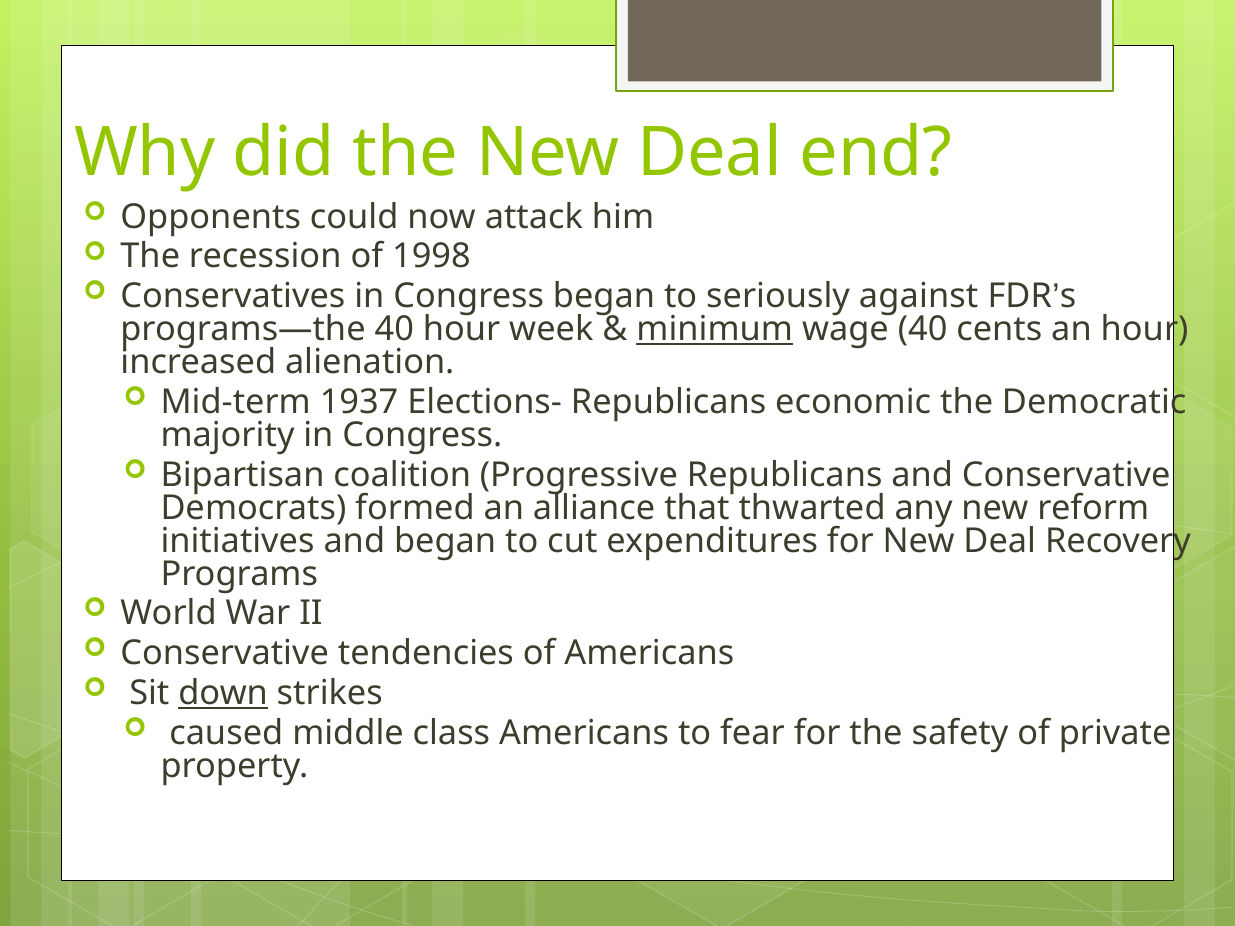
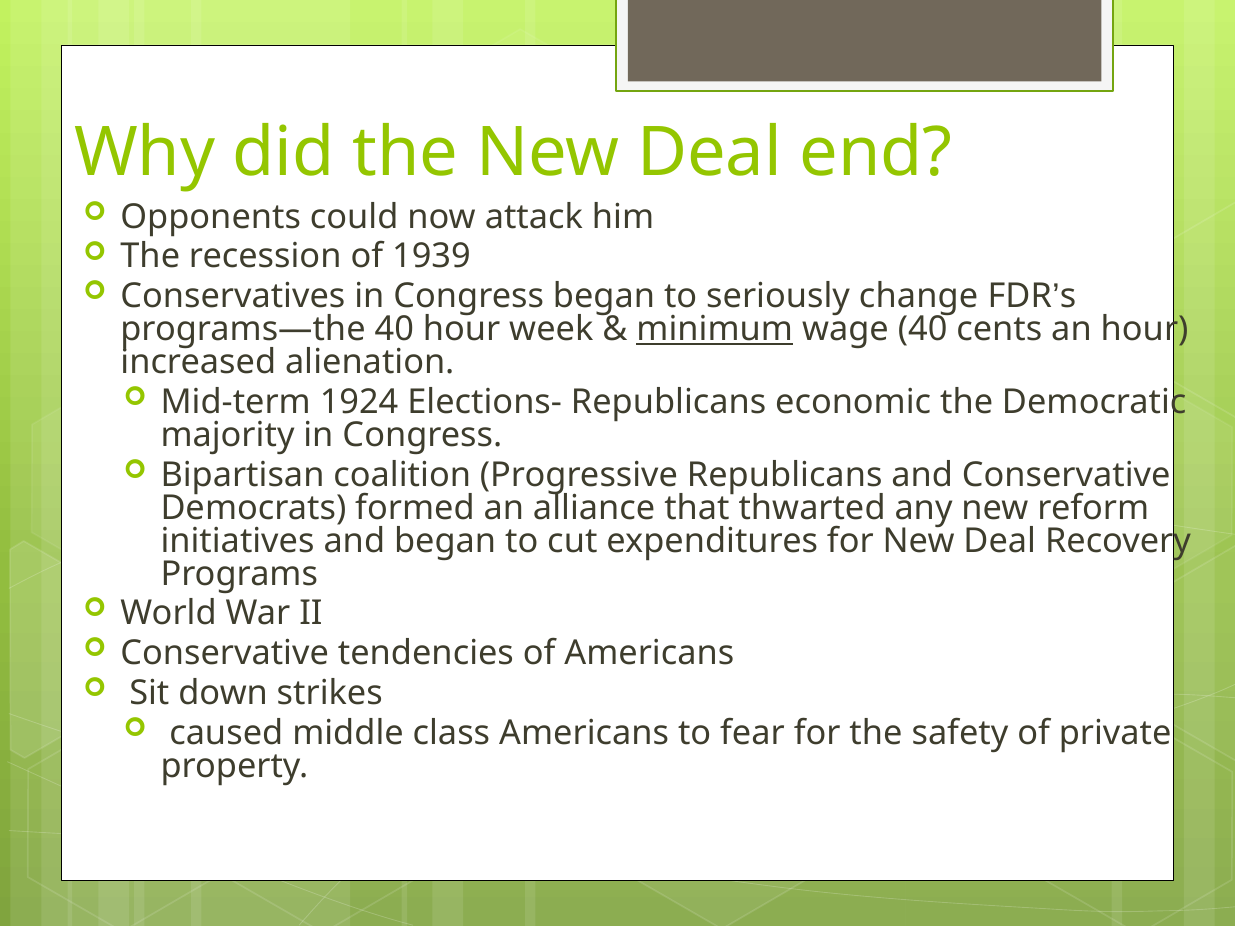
1998: 1998 -> 1939 (431, 257)
against: against -> change (919, 296)
1937: 1937 -> 1924 (359, 402)
down underline: present -> none (223, 693)
